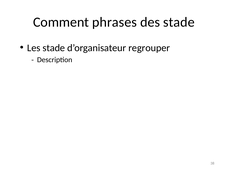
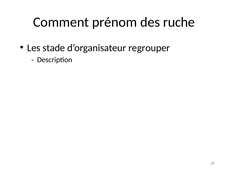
phrases: phrases -> prénom (115, 22)
des stade: stade -> ruche (179, 22)
